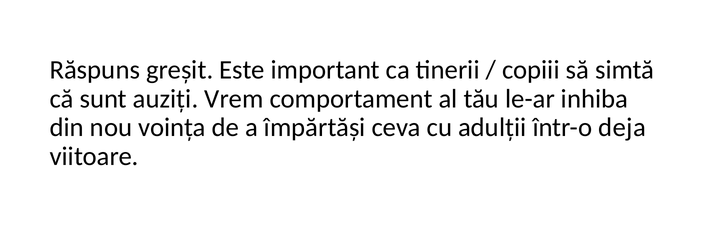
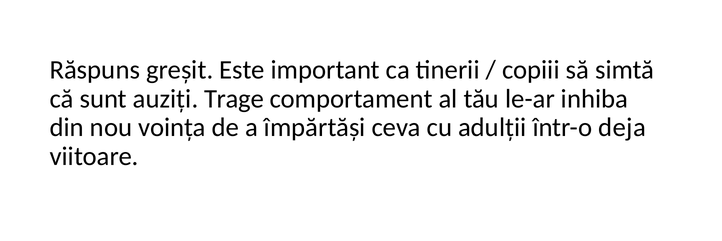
Vrem: Vrem -> Trage (234, 99)
